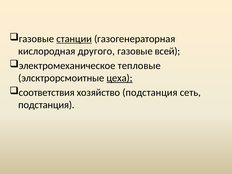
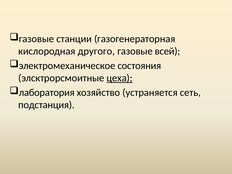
станции underline: present -> none (74, 39)
тепловые: тепловые -> состояния (139, 66)
соответствия: соответствия -> лаборатория (47, 92)
хозяйство подстанция: подстанция -> устраняется (150, 92)
